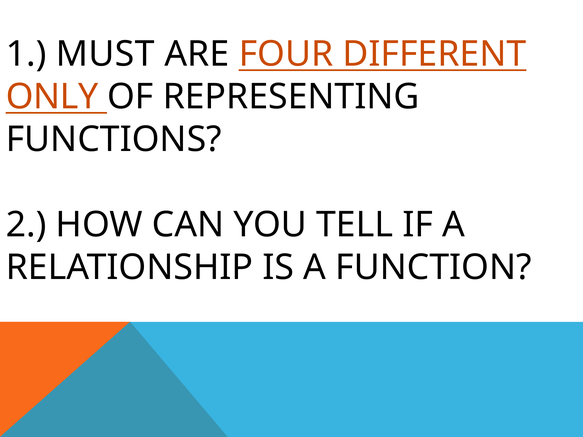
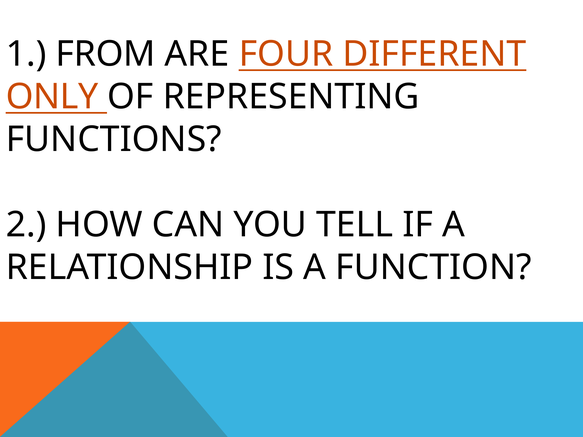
MUST: MUST -> FROM (106, 54)
